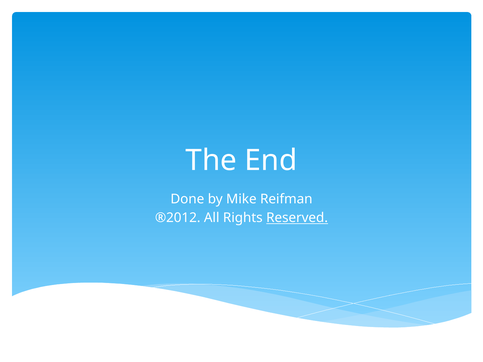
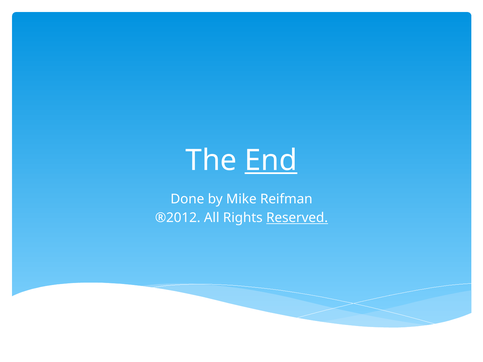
End underline: none -> present (271, 160)
